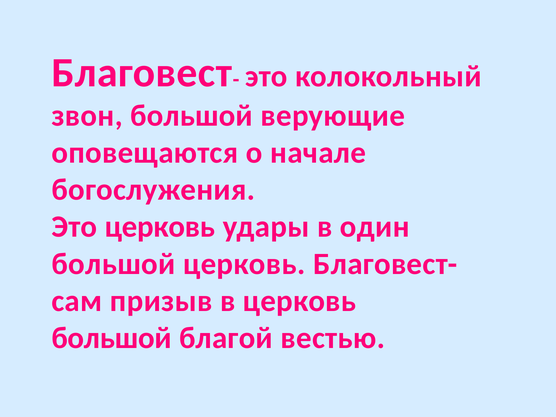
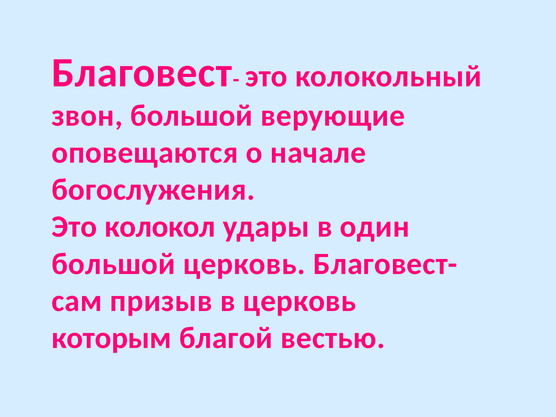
Это церковь: церковь -> колокол (160, 227)
большой: большой -> которым (112, 338)
